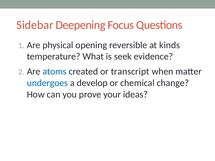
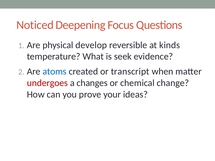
Sidebar: Sidebar -> Noticed (35, 25)
opening: opening -> develop (91, 45)
undergoes colour: blue -> red (47, 83)
develop: develop -> changes (92, 83)
